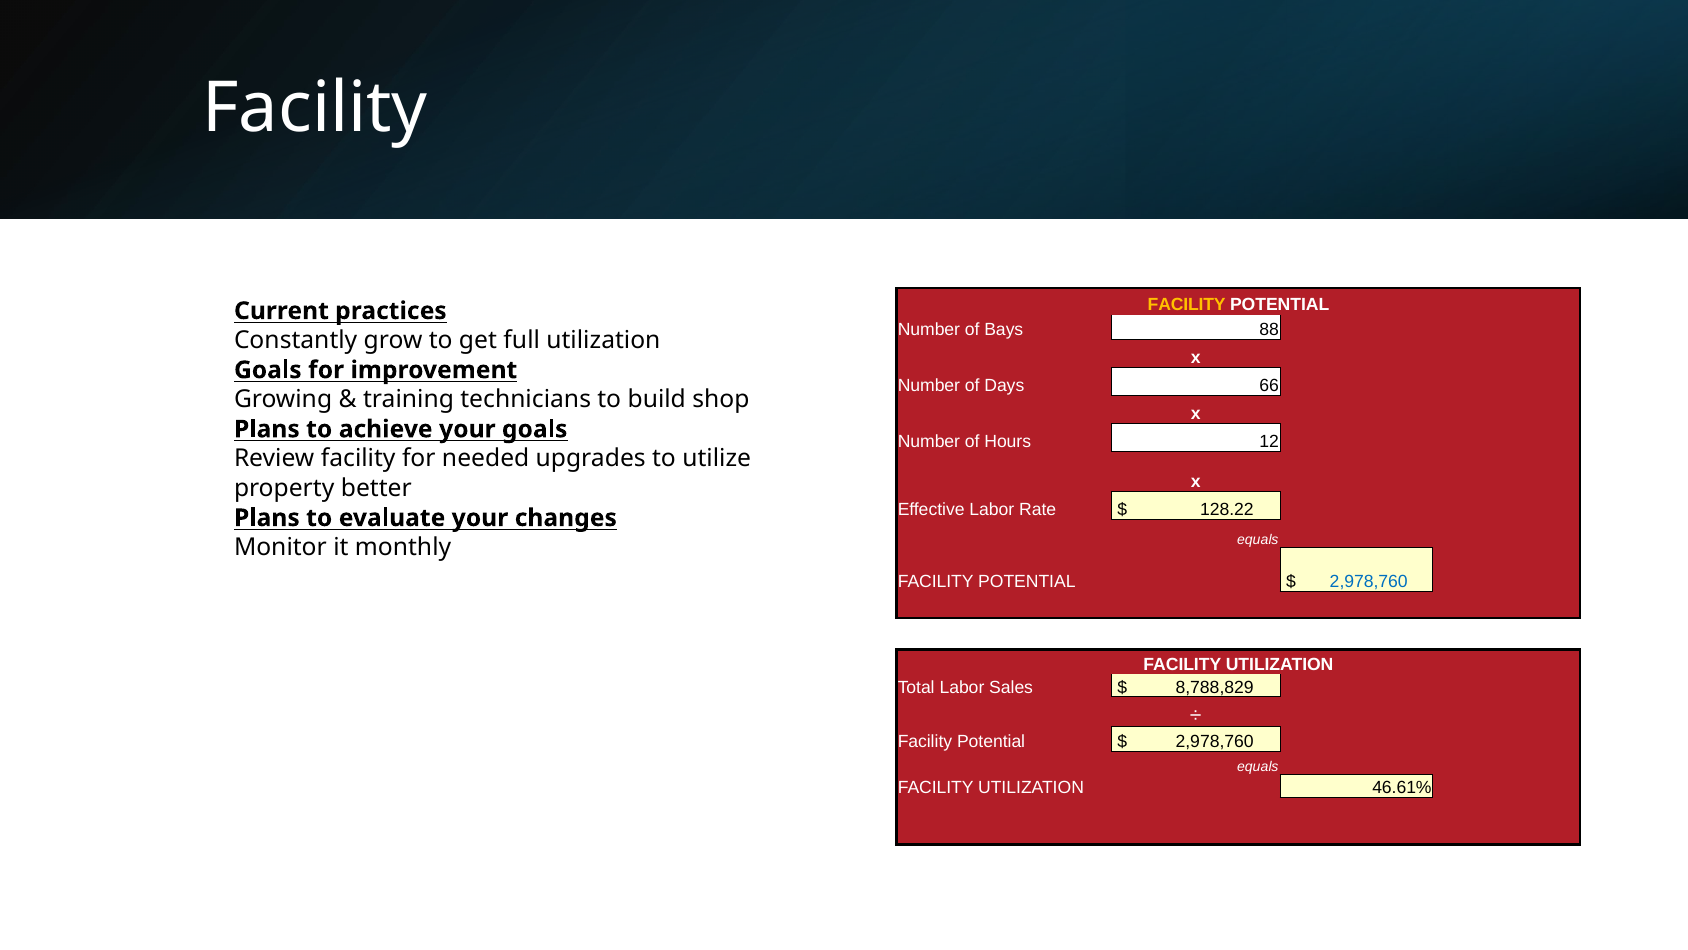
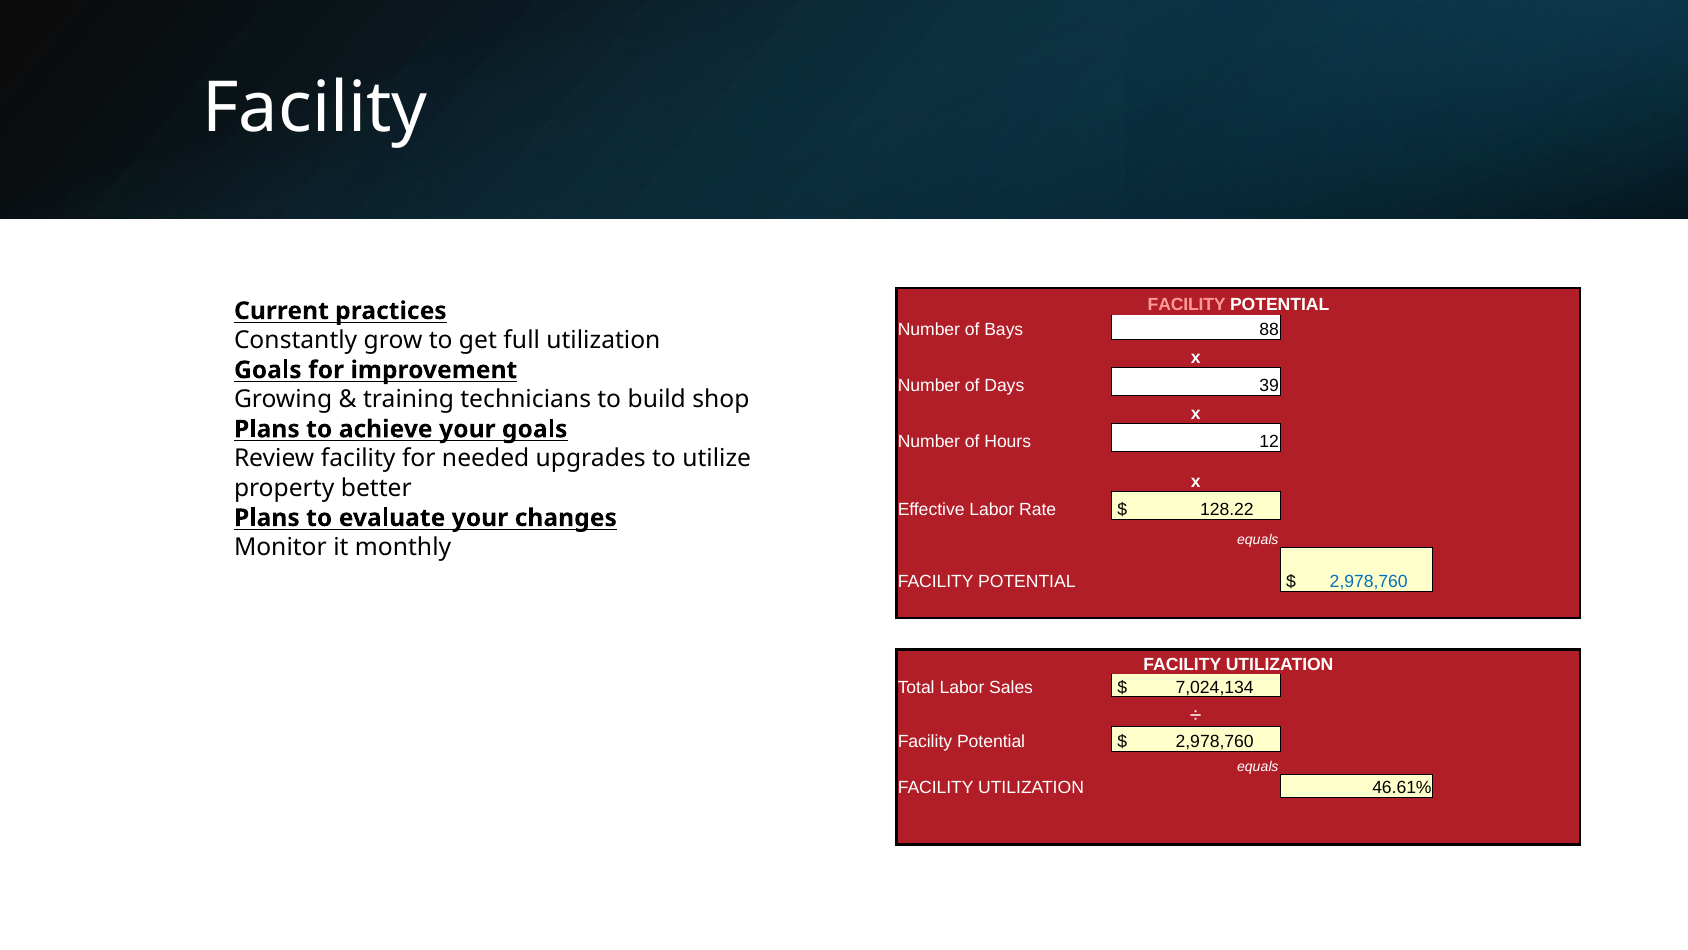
FACILITY colour: yellow -> pink (1187, 305)
66: 66 -> 39 (1269, 386)
8,788,829: 8,788,829 -> 7,024,134 (1215, 687)
